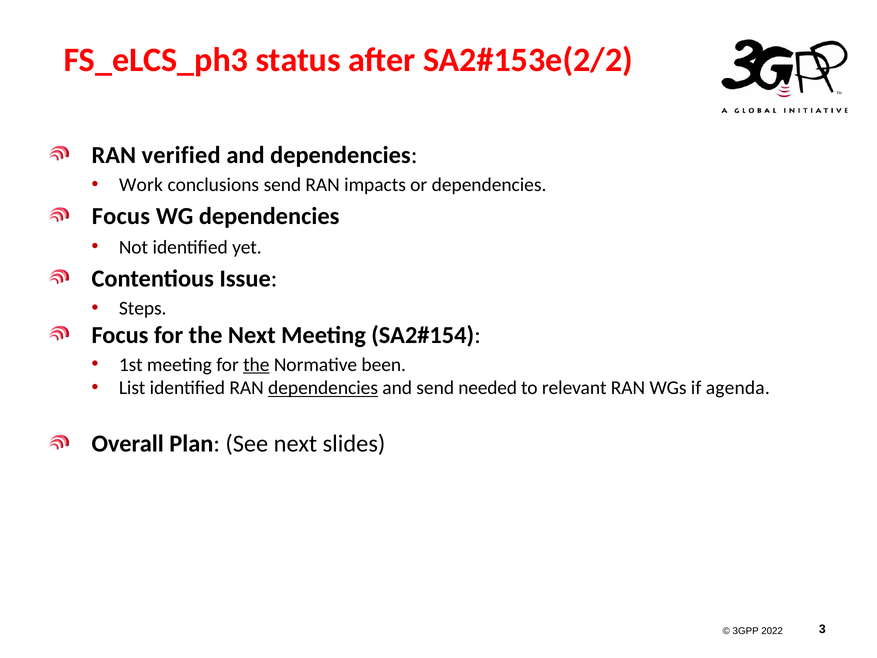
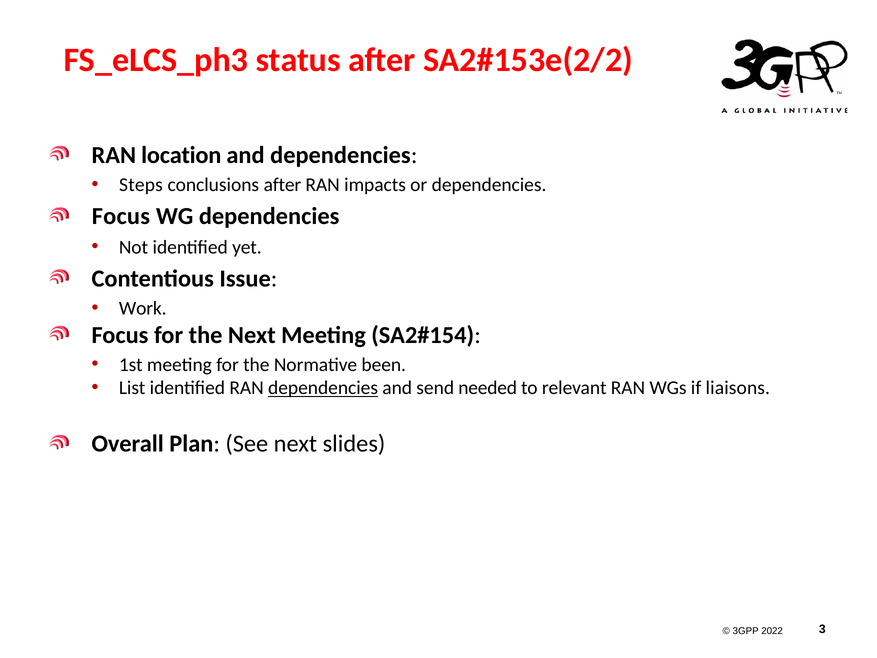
verified: verified -> location (181, 155)
Work: Work -> Steps (141, 185)
conclusions send: send -> after (282, 185)
Steps: Steps -> Work (143, 308)
the underline: present -> none (256, 364)
agenda: agenda -> liaisons (738, 388)
